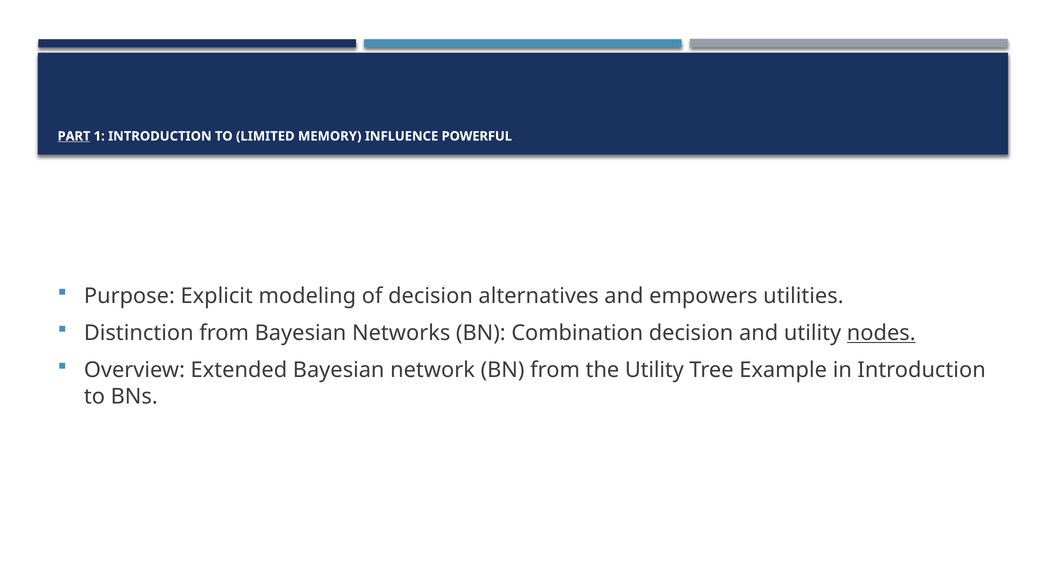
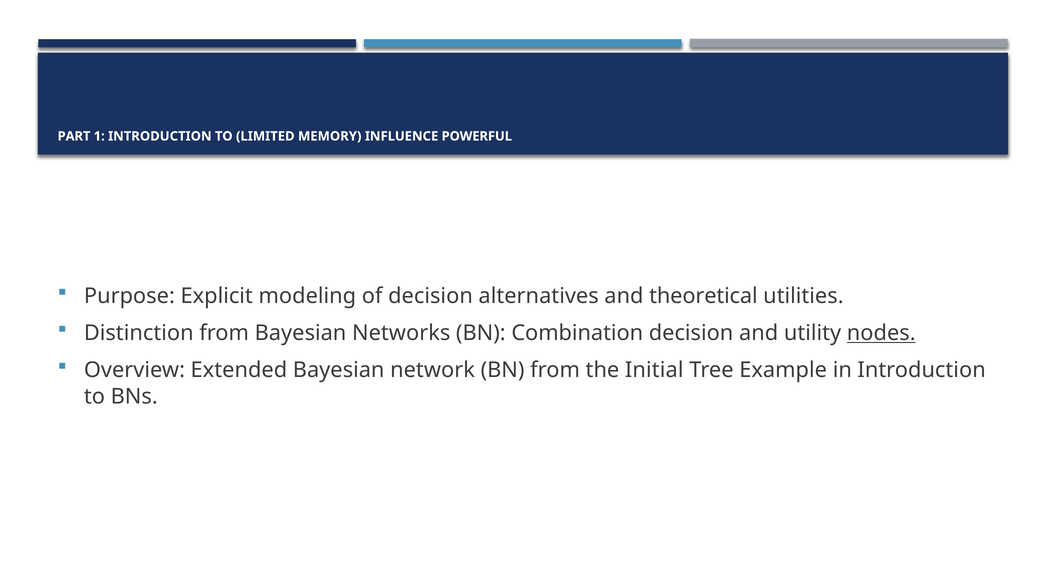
PART underline: present -> none (74, 136)
empowers: empowers -> theoretical (703, 296)
the Utility: Utility -> Initial (654, 370)
